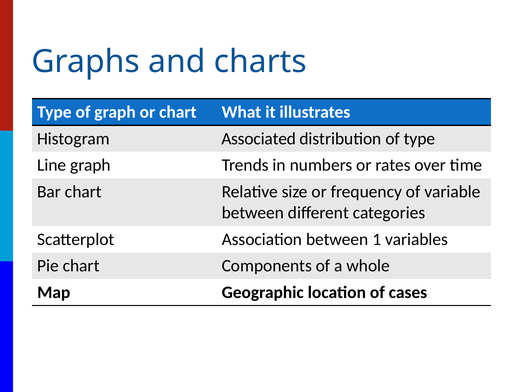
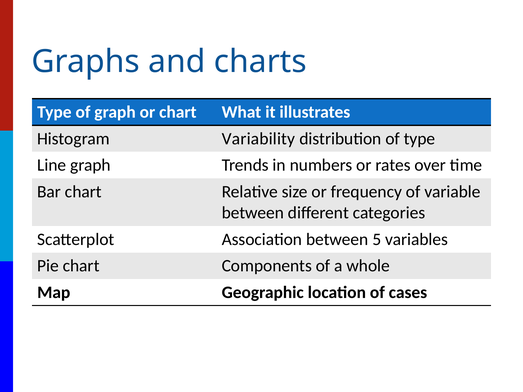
Associated: Associated -> Variability (259, 139)
1: 1 -> 5 (377, 240)
